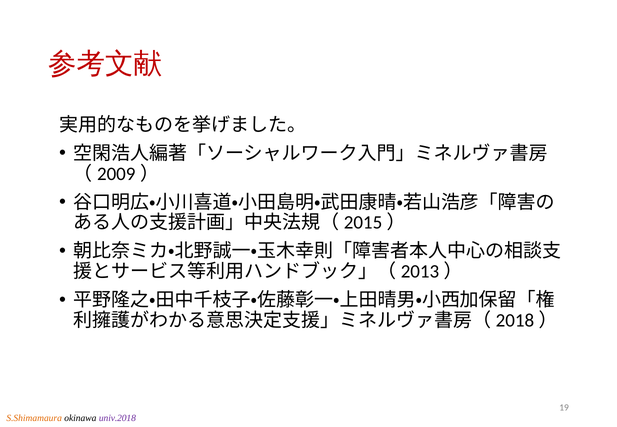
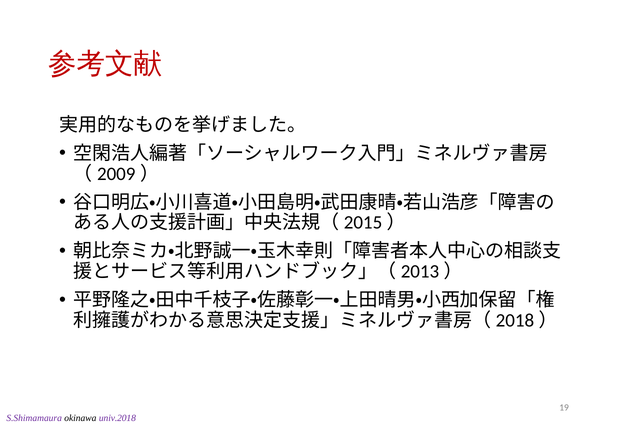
S.Shimamaura colour: orange -> purple (34, 418)
